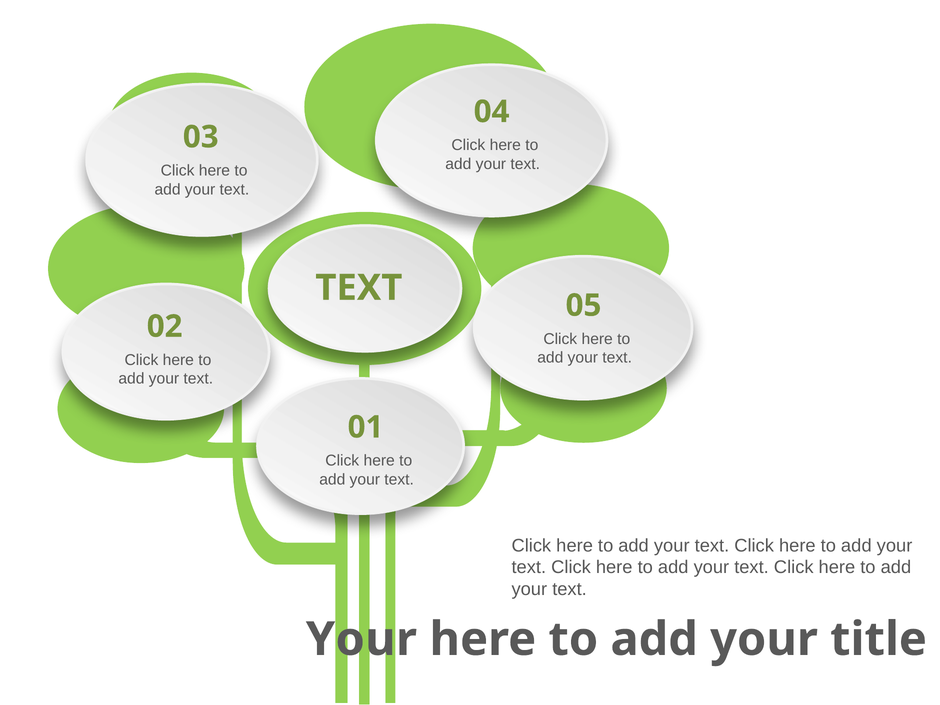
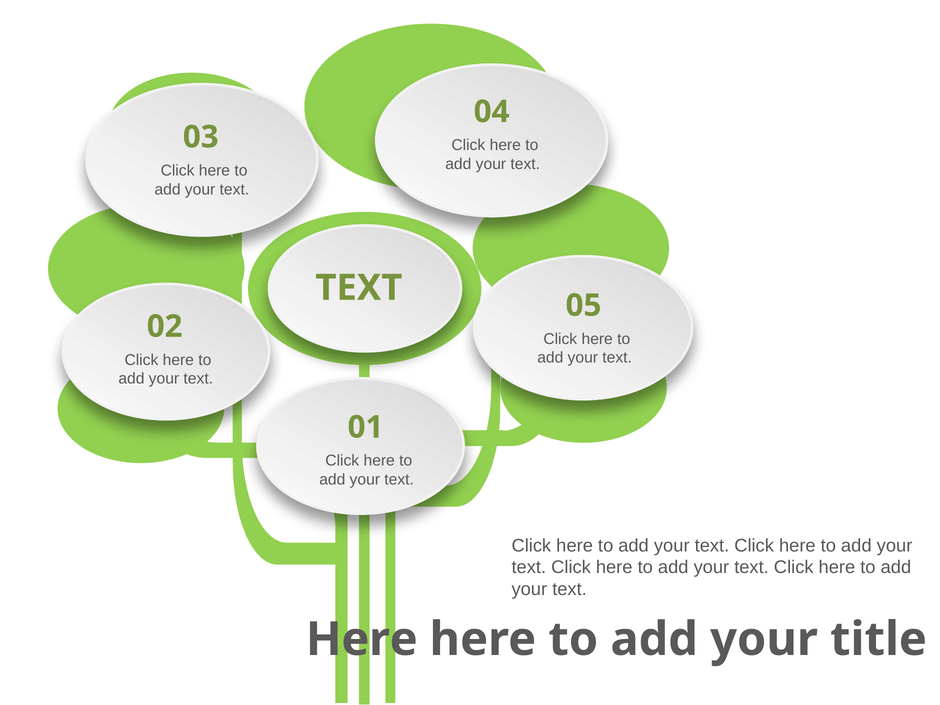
Your: Your -> Here (362, 639)
